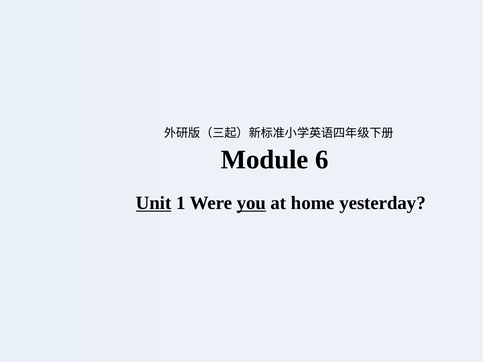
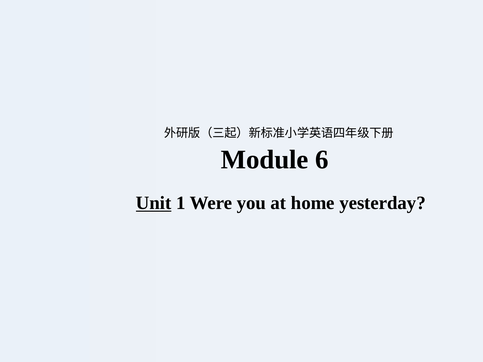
you underline: present -> none (251, 203)
